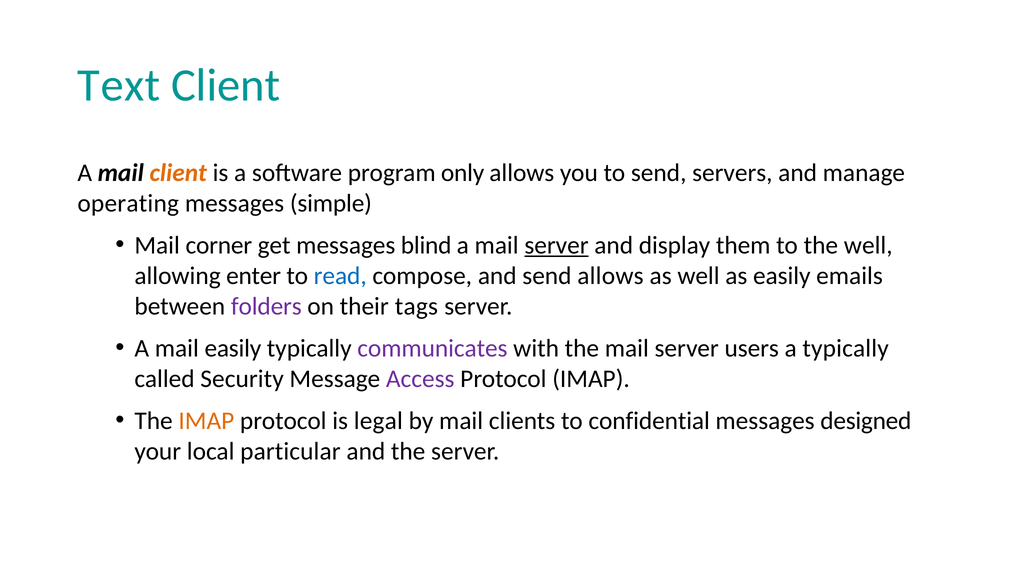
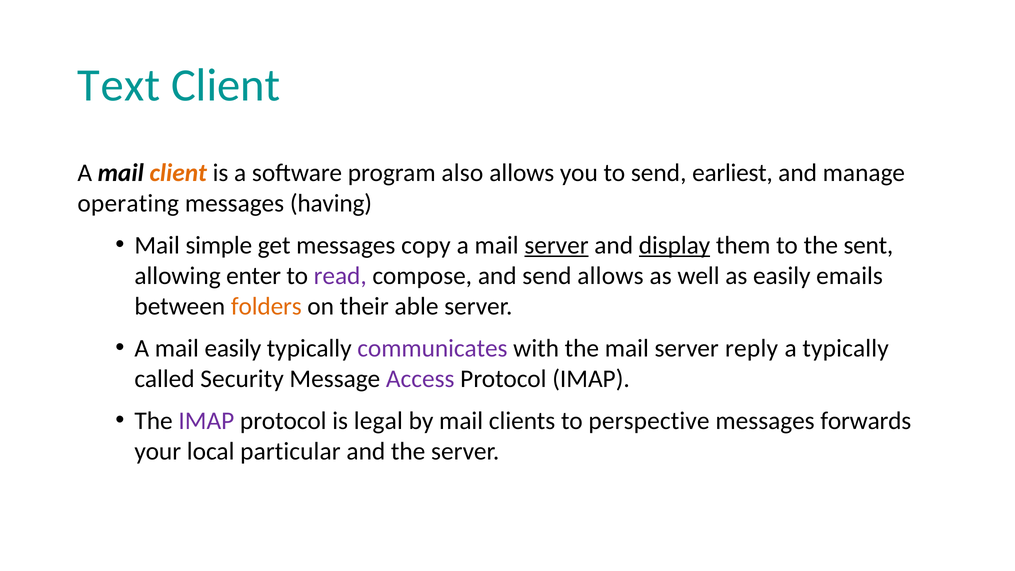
only: only -> also (462, 173)
servers: servers -> earliest (732, 173)
simple: simple -> having (331, 203)
corner: corner -> simple (219, 245)
blind: blind -> copy (426, 245)
display underline: none -> present (675, 245)
the well: well -> sent (868, 245)
read colour: blue -> purple (340, 276)
folders colour: purple -> orange (266, 306)
tags: tags -> able (417, 306)
users: users -> reply (752, 348)
IMAP colour: orange -> purple (206, 421)
confidential: confidential -> perspective (649, 421)
designed: designed -> forwards (866, 421)
